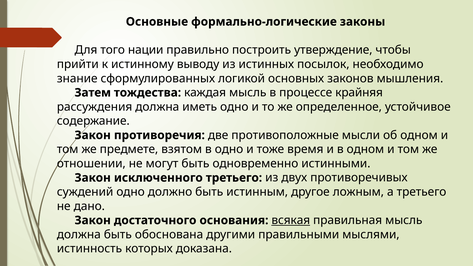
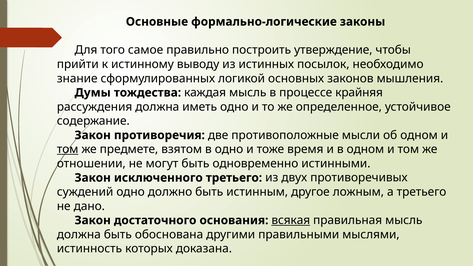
нации: нации -> самое (146, 50)
Затем: Затем -> Думы (93, 93)
том underline: none -> present (68, 149)
